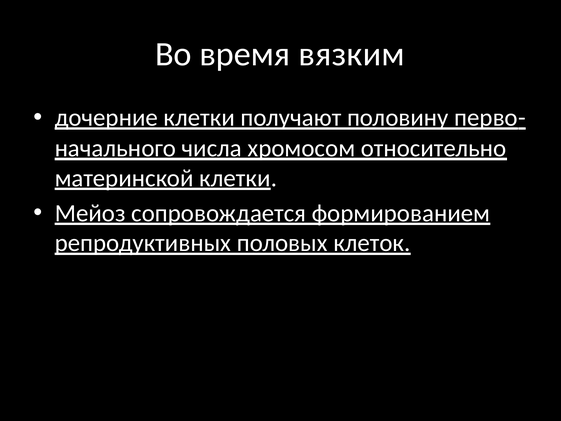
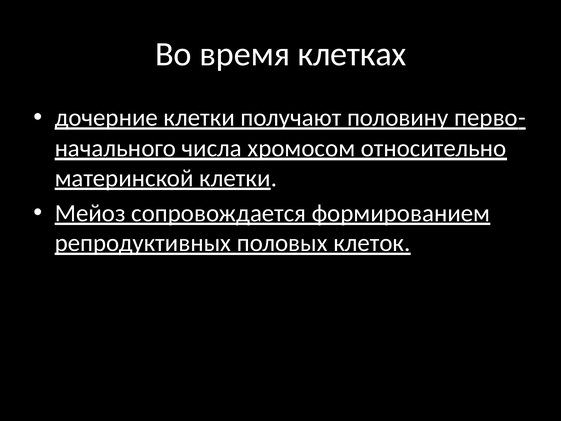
вязким: вязким -> клетках (352, 54)
